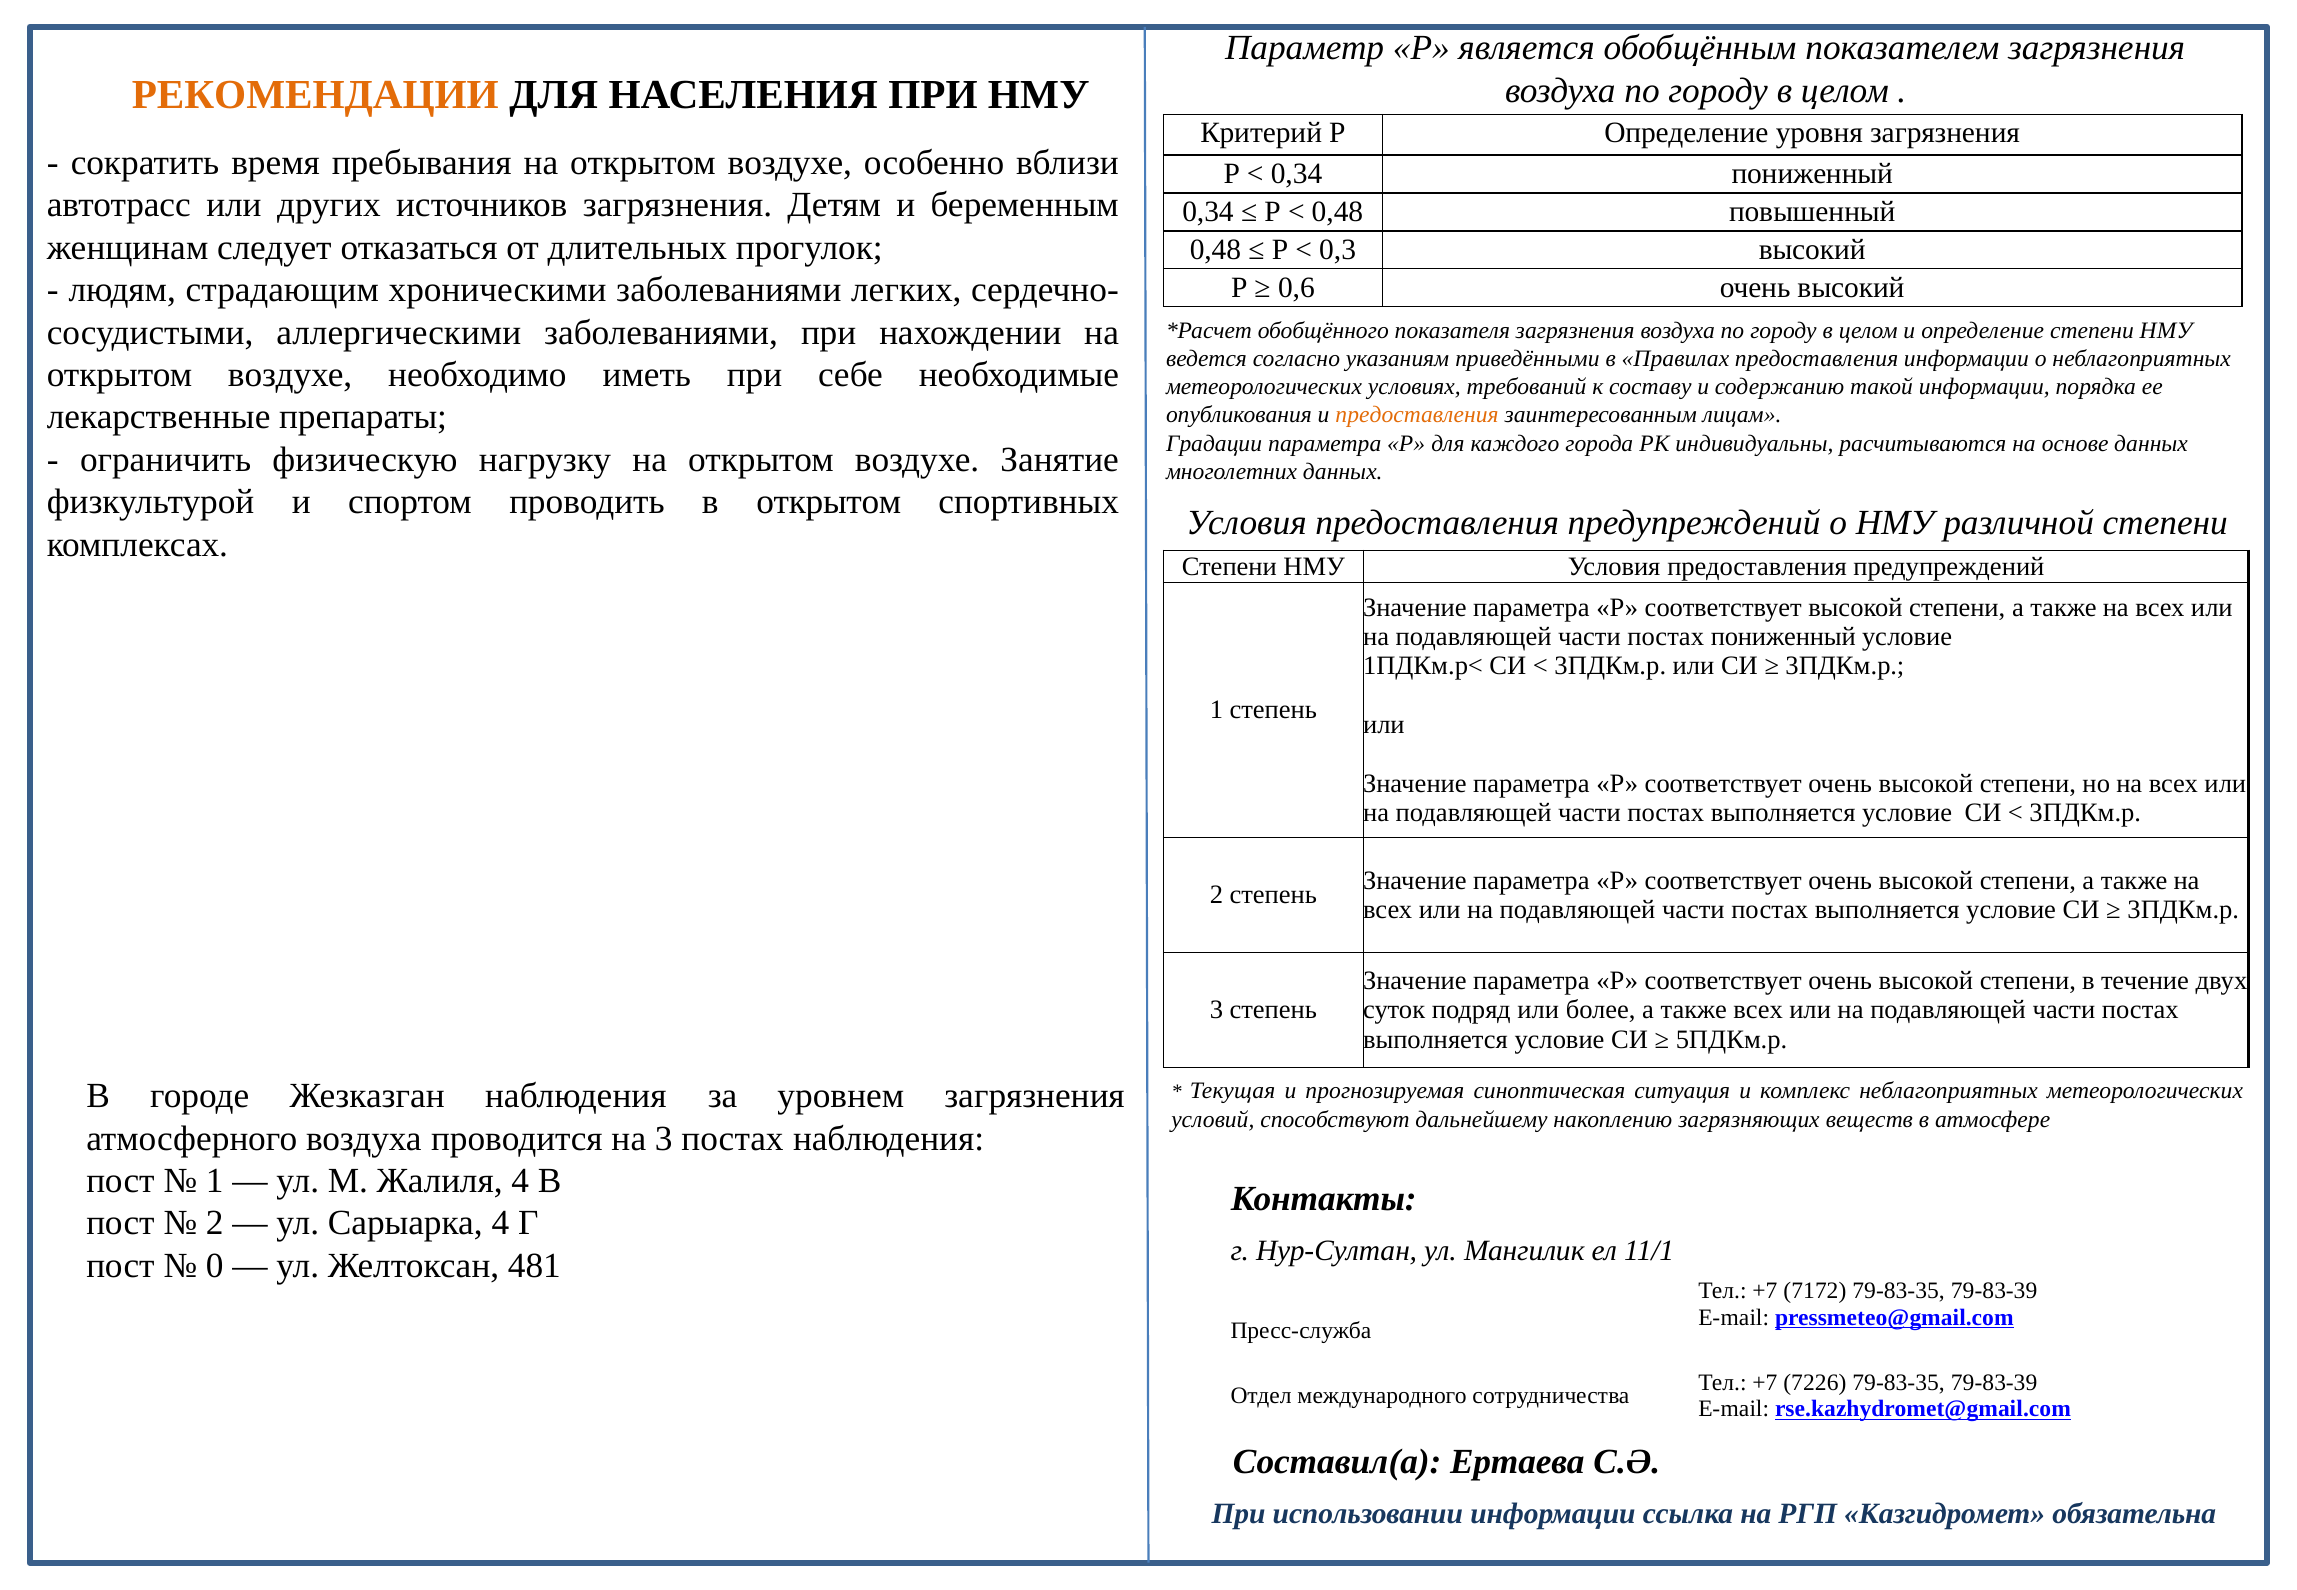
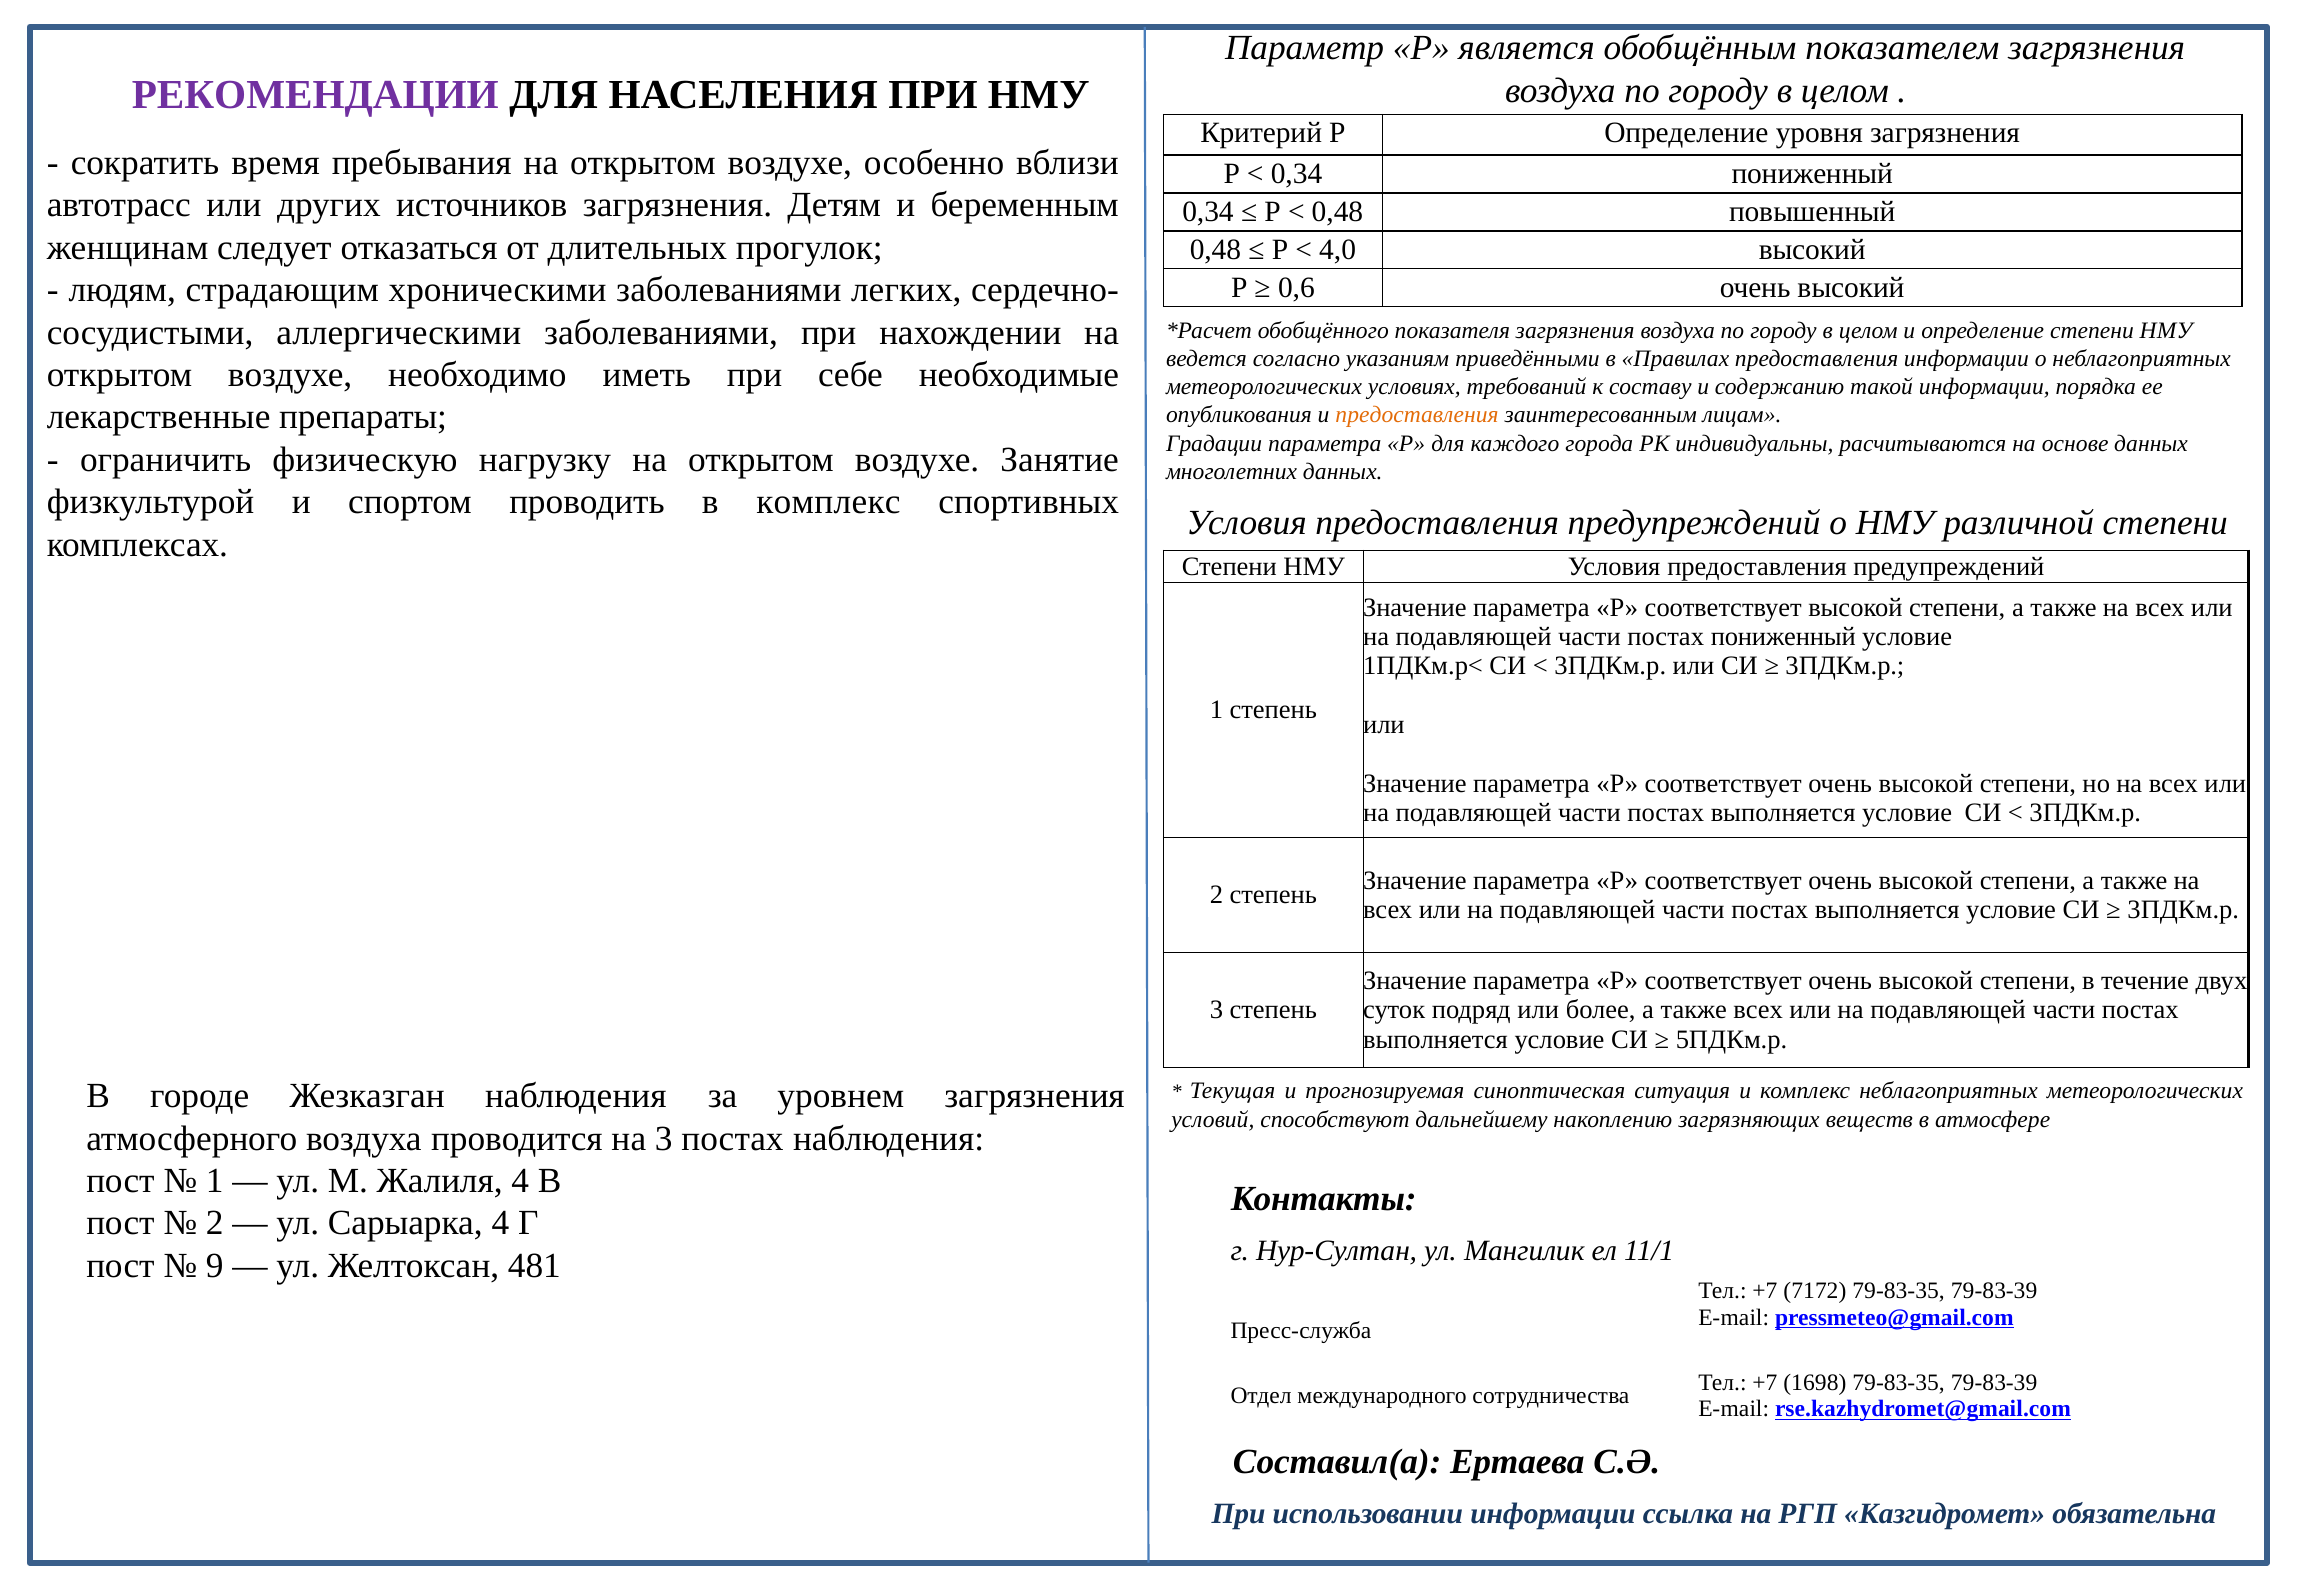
РЕКОМЕНДАЦИИ colour: orange -> purple (315, 95)
0,3: 0,3 -> 4,0 (1338, 250)
в открытом: открытом -> комплекс (828, 502)
0: 0 -> 9 (215, 1266)
7226: 7226 -> 1698 (1815, 1383)
